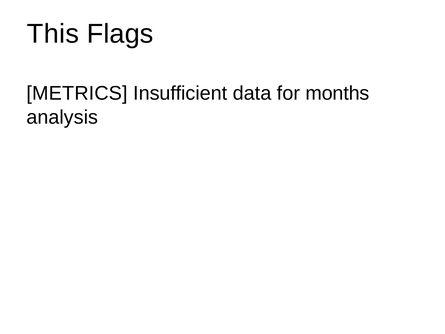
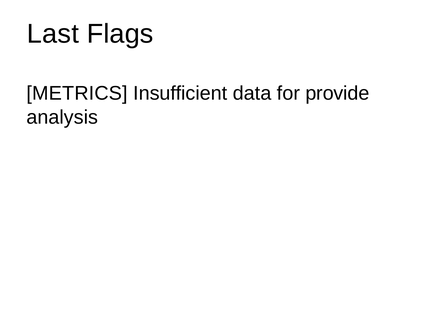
This: This -> Last (53, 34)
months: months -> provide (337, 93)
